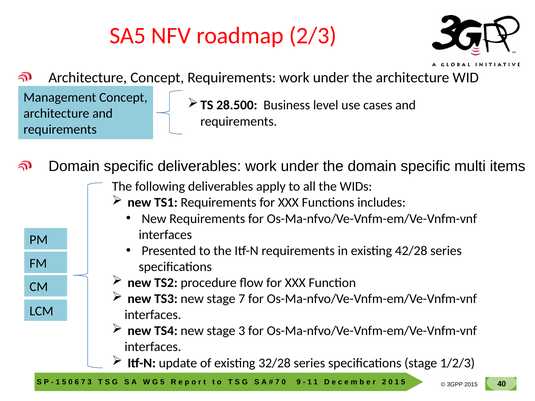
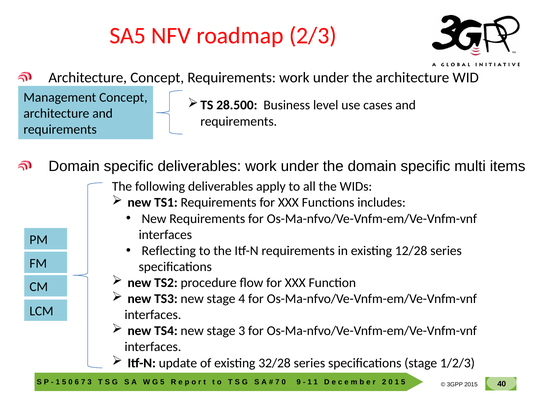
Presented: Presented -> Reflecting (169, 251)
42/28: 42/28 -> 12/28 (411, 251)
stage 7: 7 -> 4 (242, 299)
